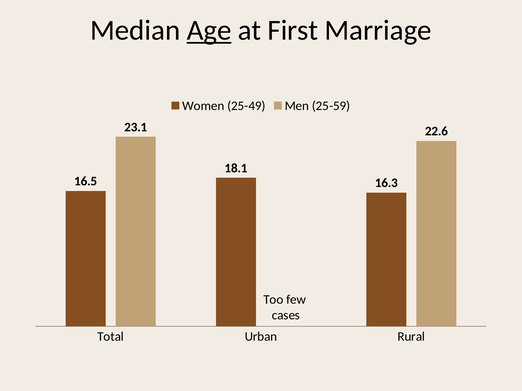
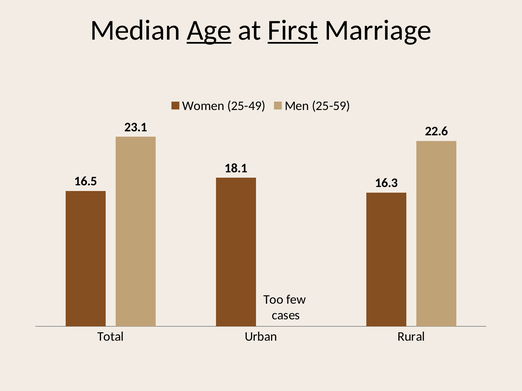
First underline: none -> present (293, 30)
